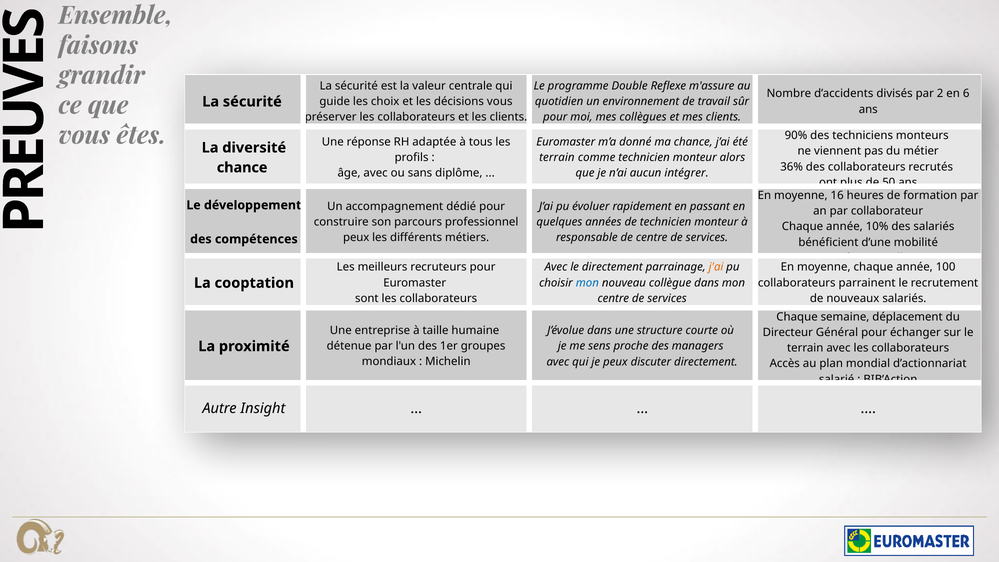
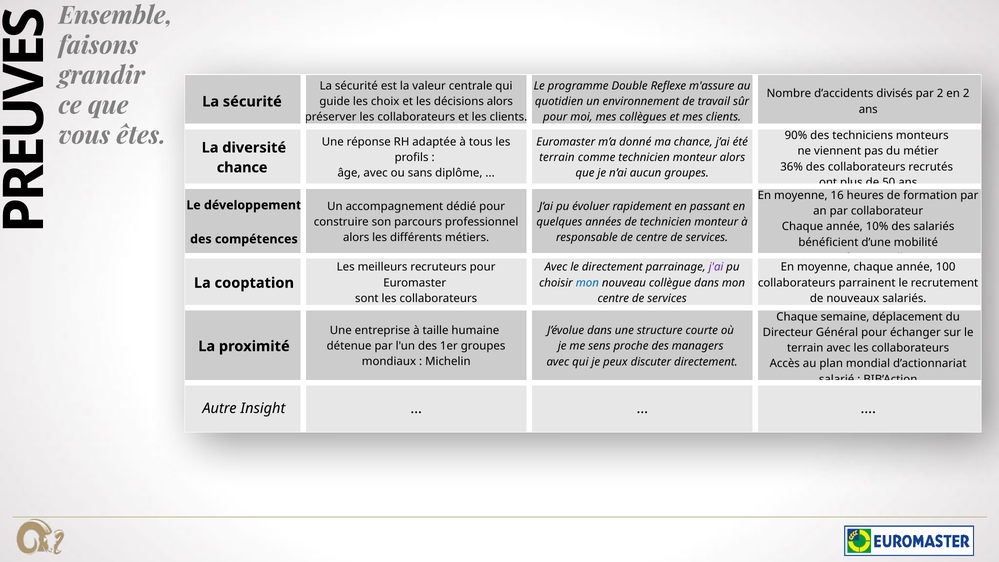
en 6: 6 -> 2 (966, 94)
décisions vous: vous -> alors (500, 101)
aucun intégrer: intégrer -> groupes (687, 173)
peux: peux -> alors (356, 238)
j'ai colour: orange -> purple (716, 267)
